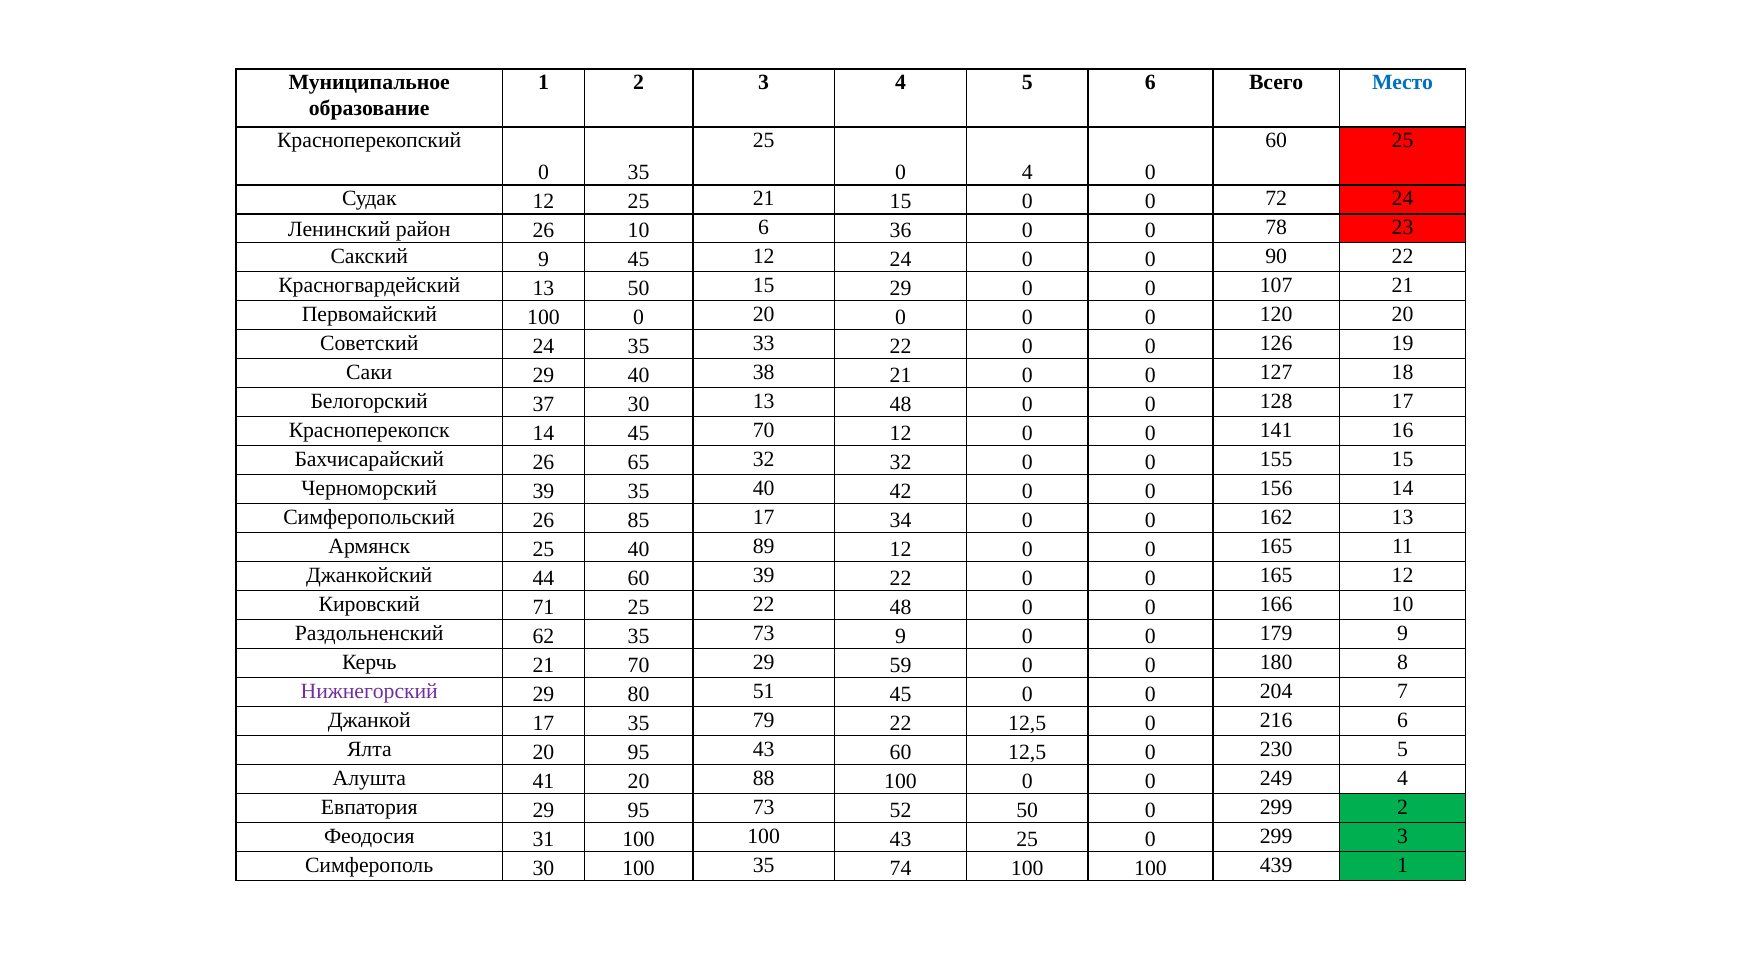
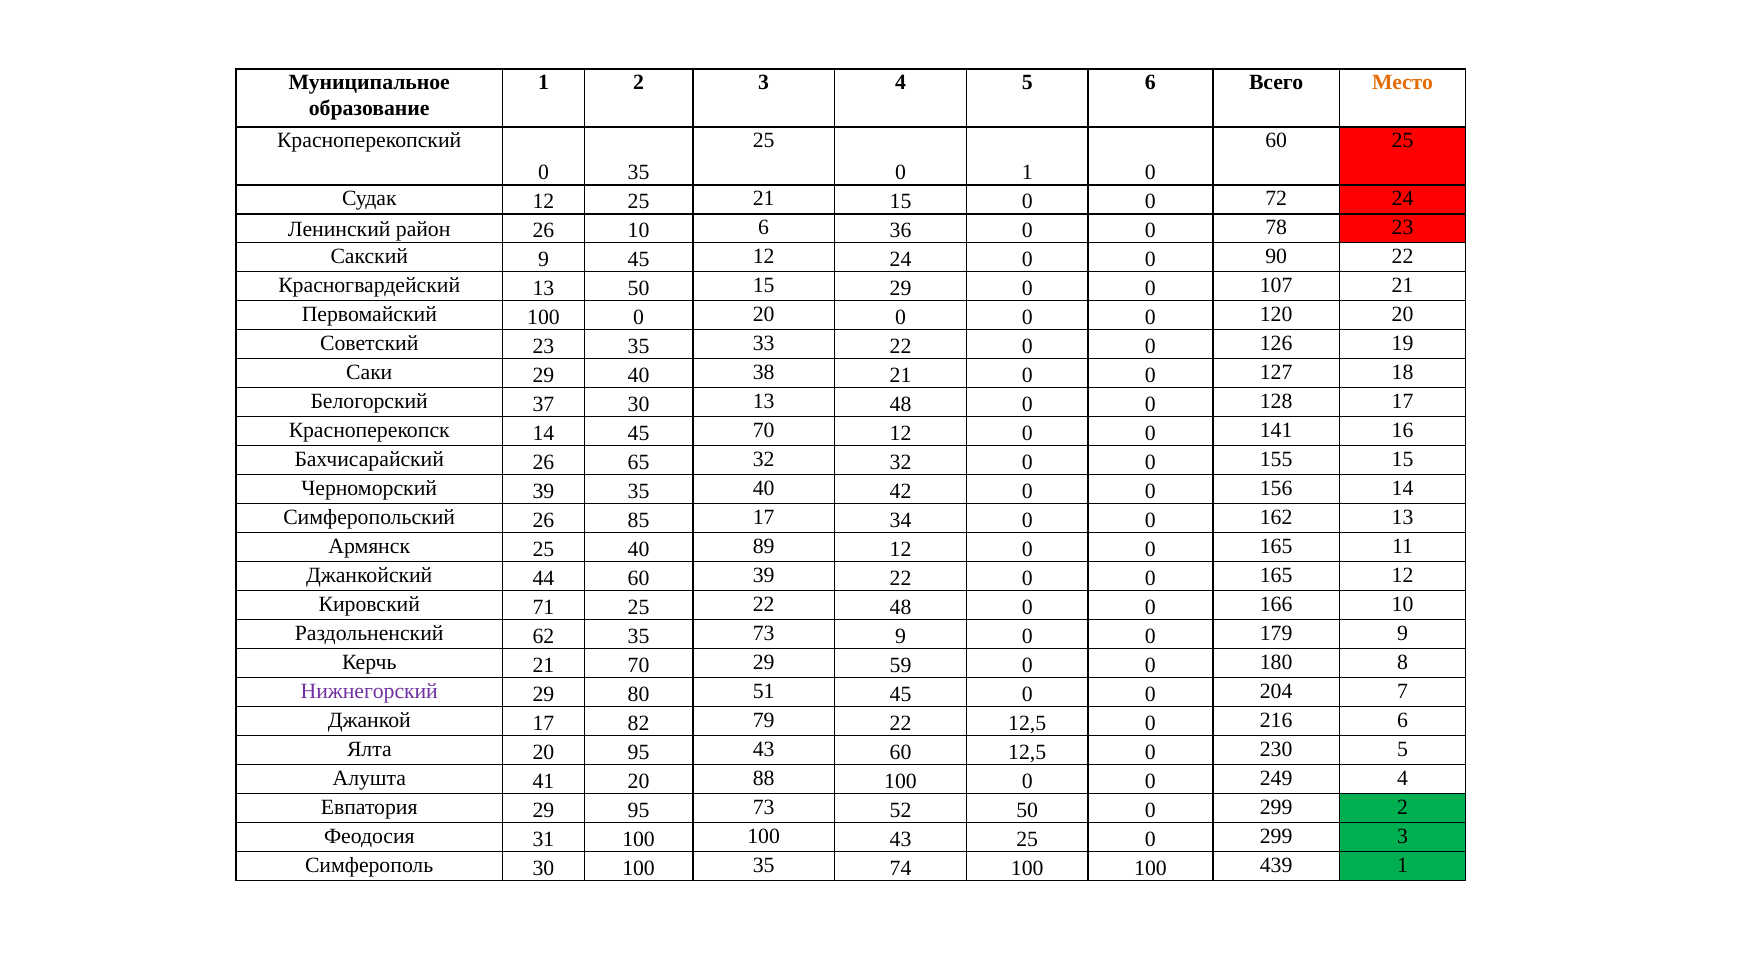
Место colour: blue -> orange (1403, 83)
0 4: 4 -> 1 (1027, 173)
Советский 24: 24 -> 23 (543, 347)
17 35: 35 -> 82 (639, 724)
